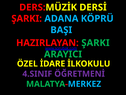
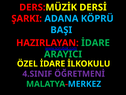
ŞARKI: ŞARKI -> İDARE (96, 43)
